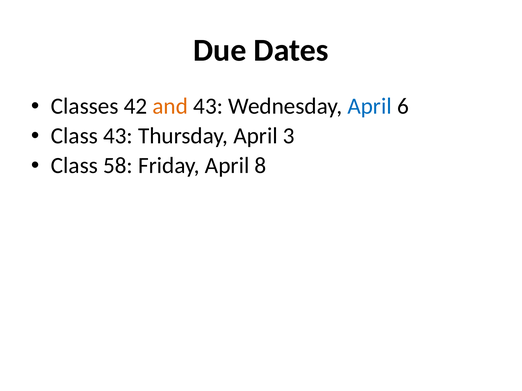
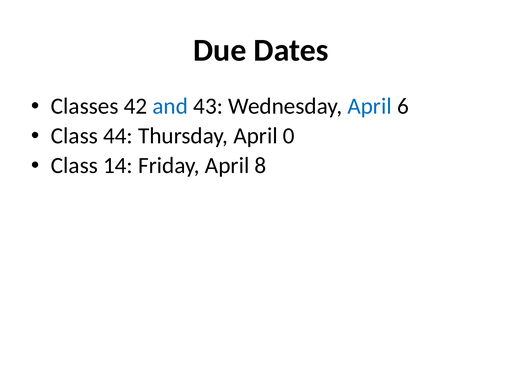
and colour: orange -> blue (170, 106)
Class 43: 43 -> 44 (118, 136)
3: 3 -> 0 (289, 136)
58: 58 -> 14 (118, 166)
